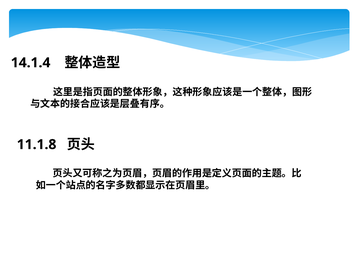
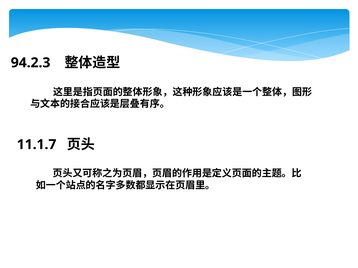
14.1.4: 14.1.4 -> 94.2.3 (31, 63)
11.1.8: 11.1.8 -> 11.1.7 (37, 145)
